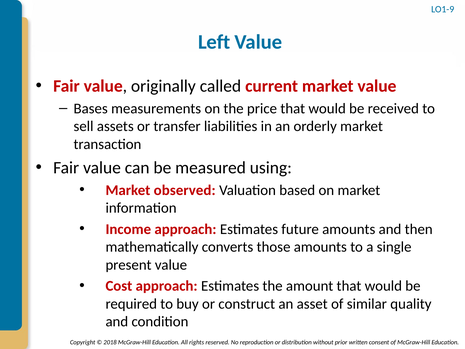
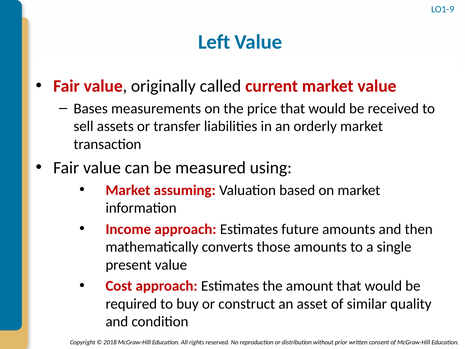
observed: observed -> assuming (185, 190)
